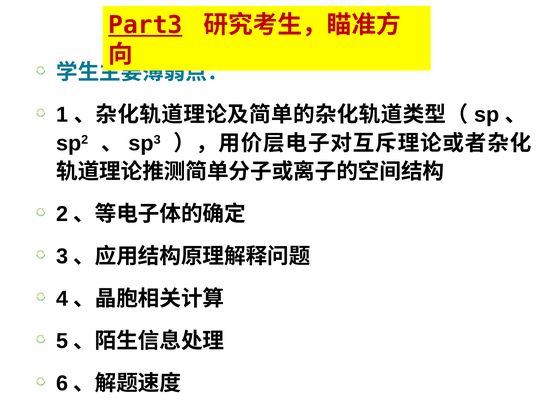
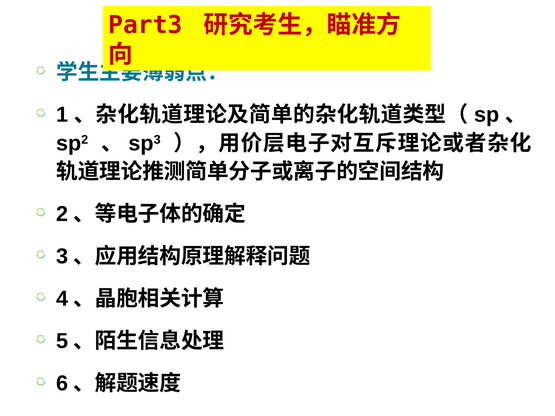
Part3 underline: present -> none (145, 25)
